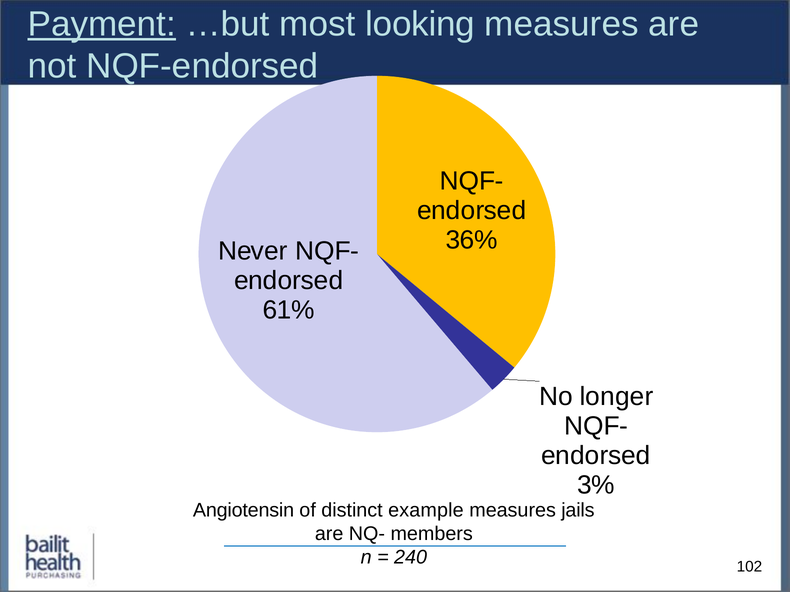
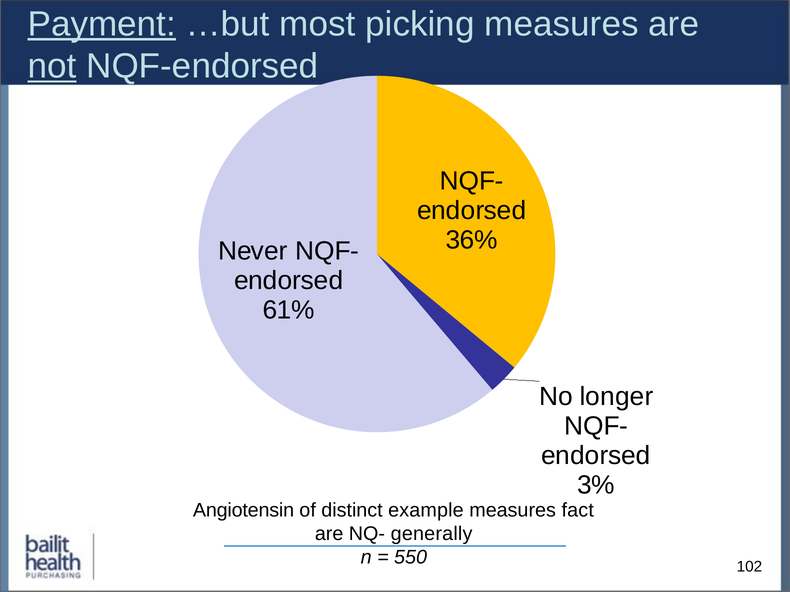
looking: looking -> picking (420, 24)
not underline: none -> present (52, 66)
jails: jails -> fact (578, 510)
members: members -> generally (432, 534)
240: 240 -> 550 (411, 558)
